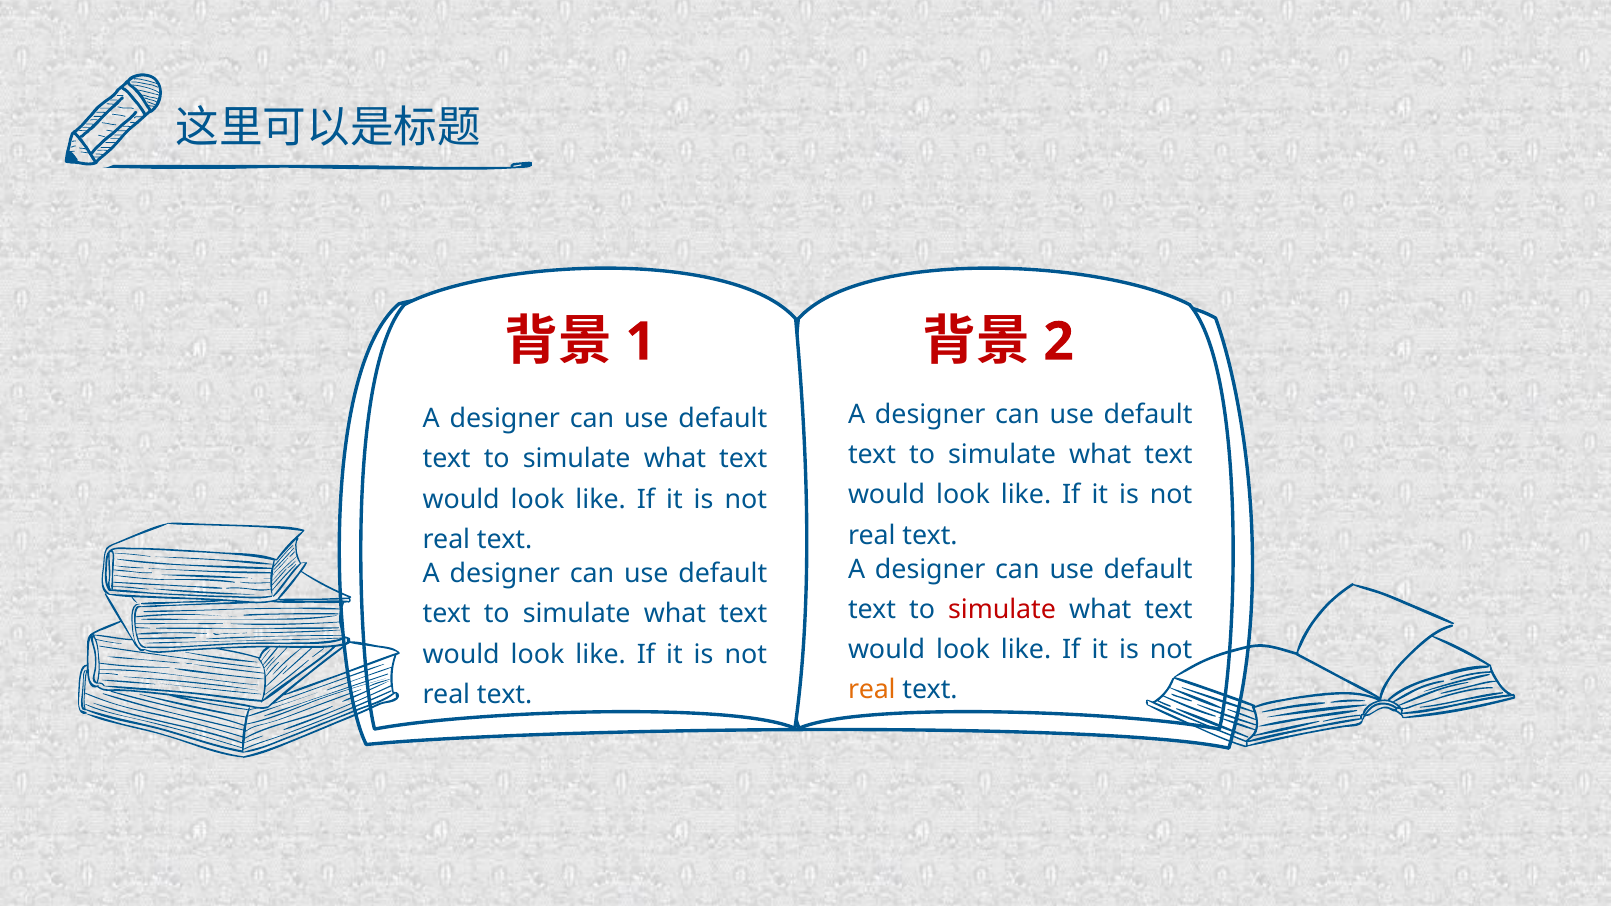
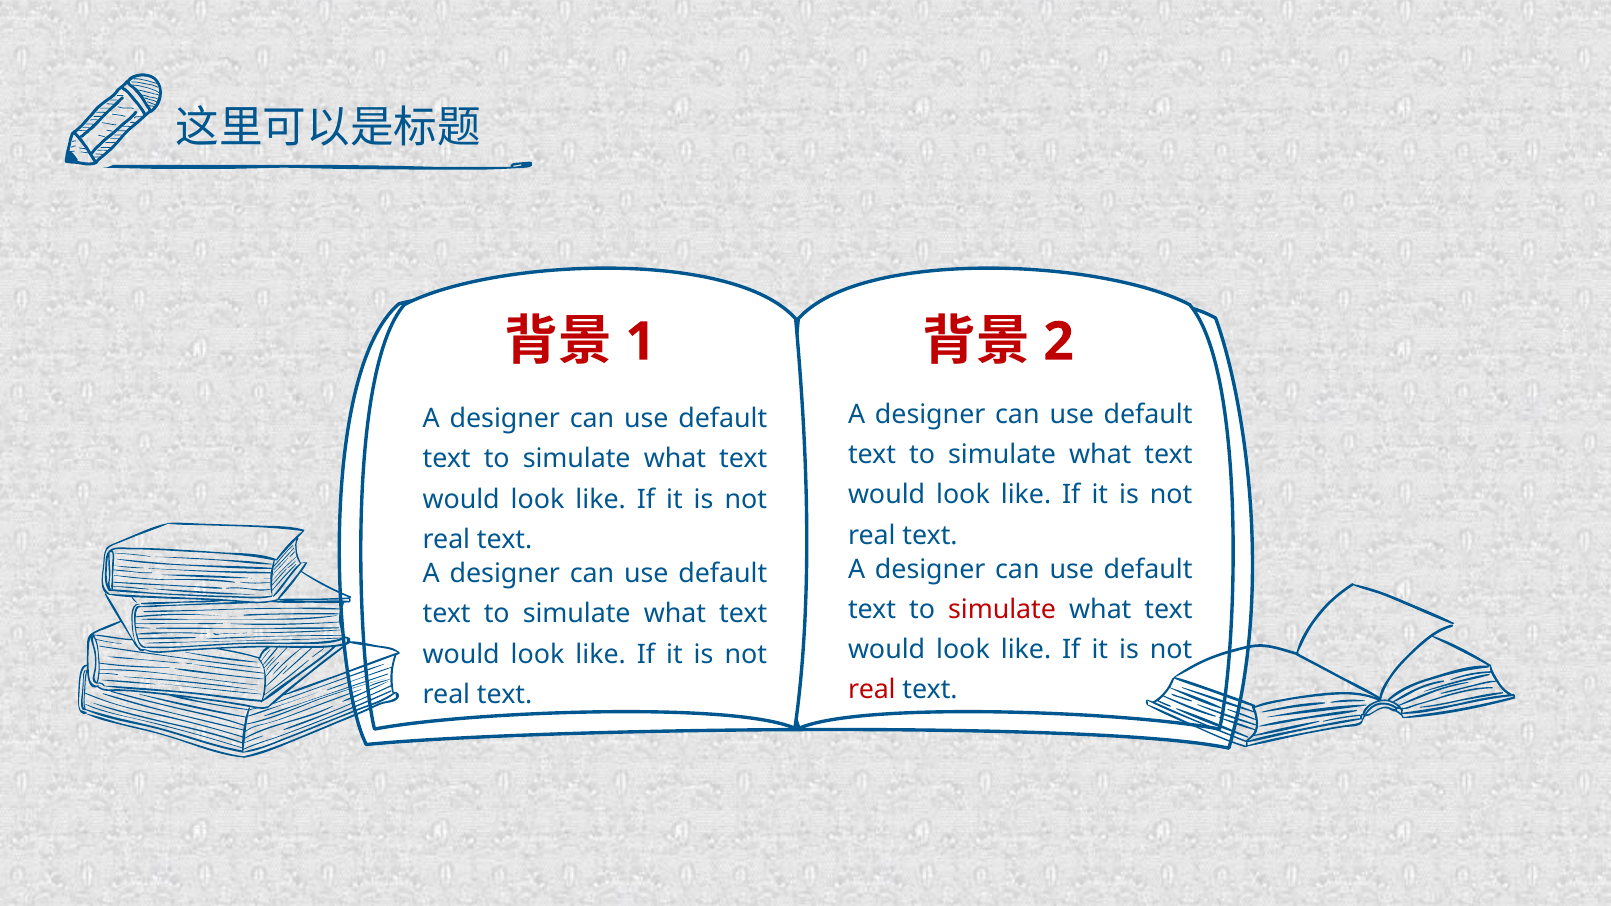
real colour: orange -> red (872, 690)
